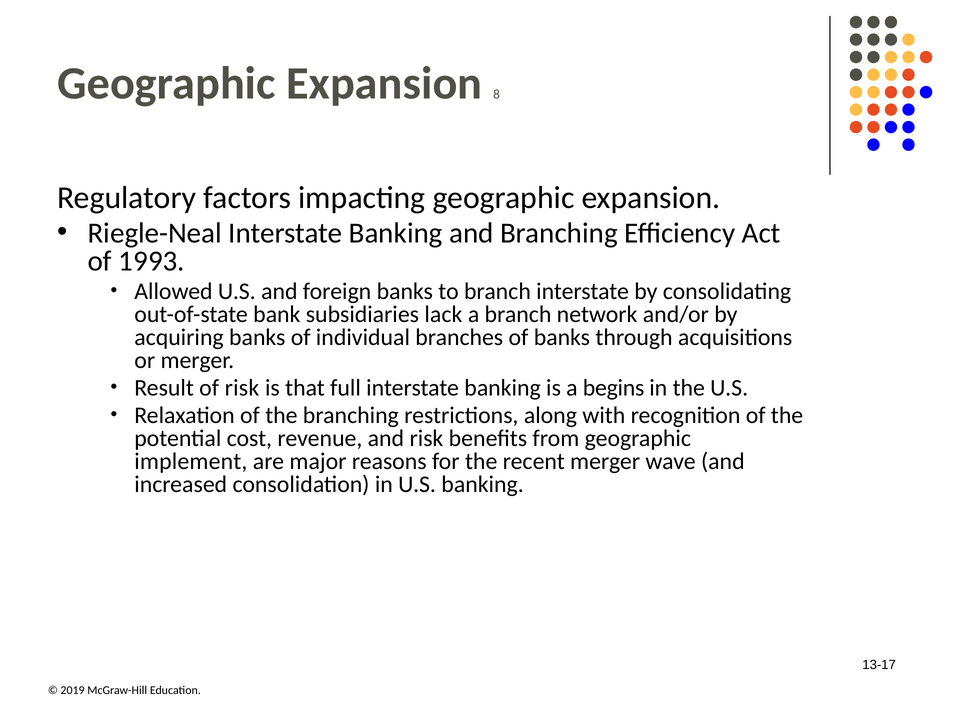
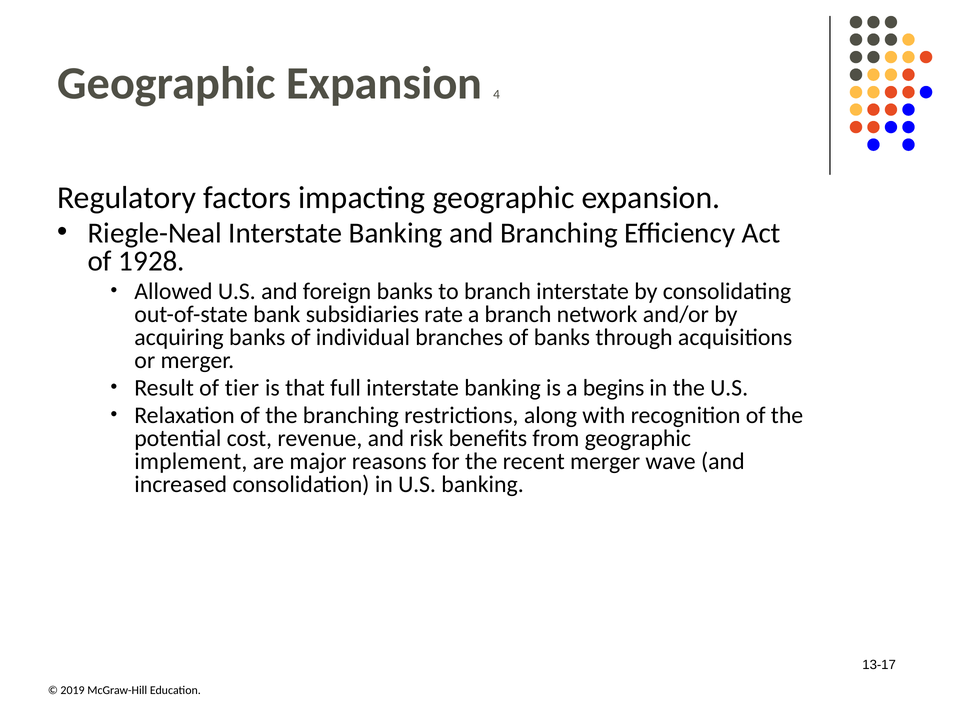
8: 8 -> 4 (497, 94)
93: 93 -> 28 (166, 261)
lack: lack -> rate (444, 314)
of risk: risk -> tier (242, 388)
